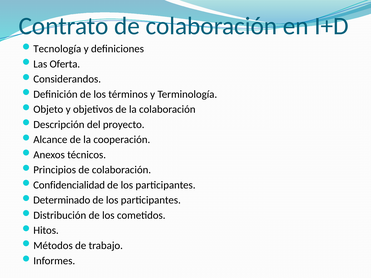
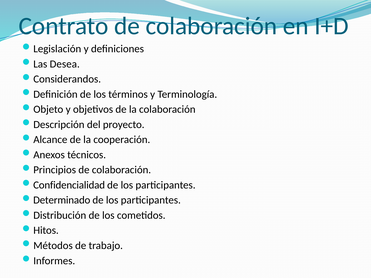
Tecnología: Tecnología -> Legislación (57, 49)
Oferta: Oferta -> Desea (65, 64)
